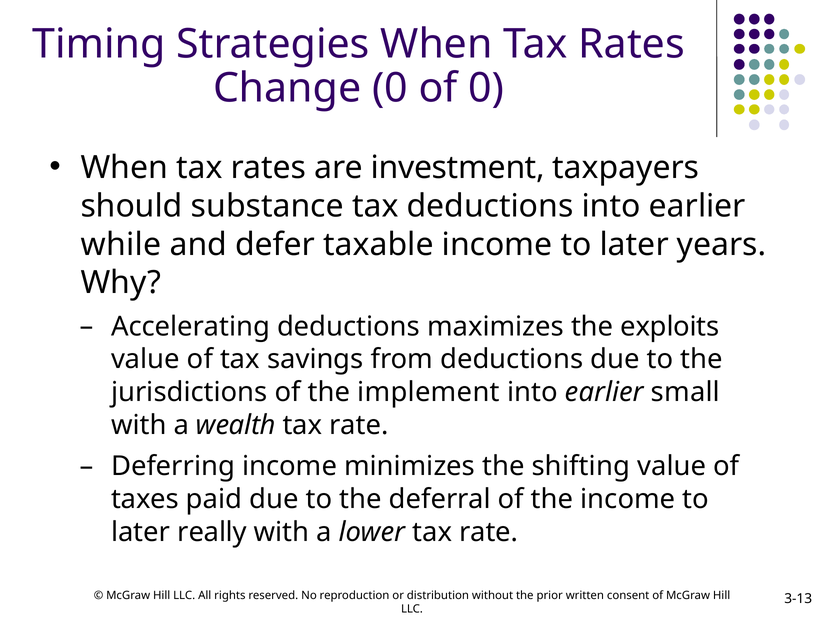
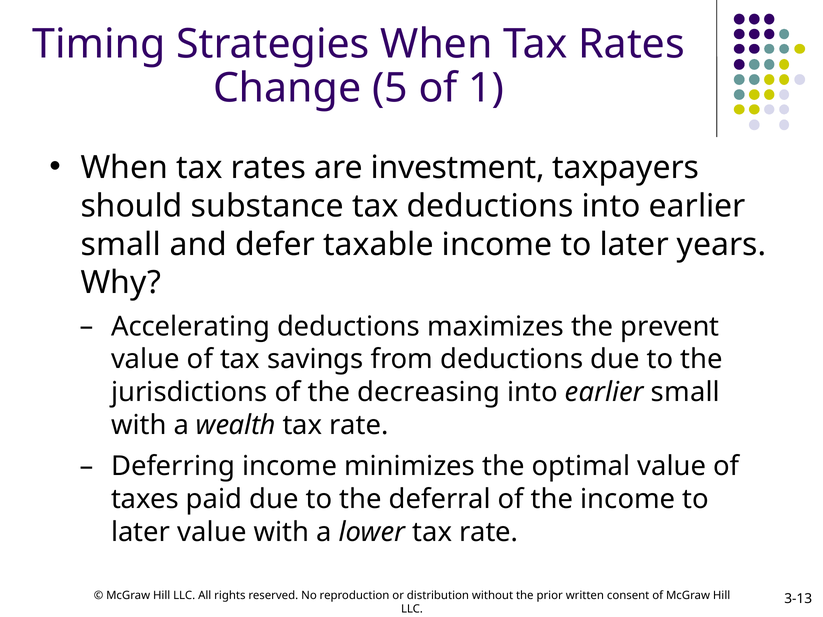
Change 0: 0 -> 5 (390, 88)
of 0: 0 -> 1 (486, 88)
while: while -> small (121, 245)
exploits: exploits -> prevent (670, 327)
implement: implement -> decreasing (429, 392)
shifting: shifting -> optimal (581, 467)
later really: really -> value (212, 532)
